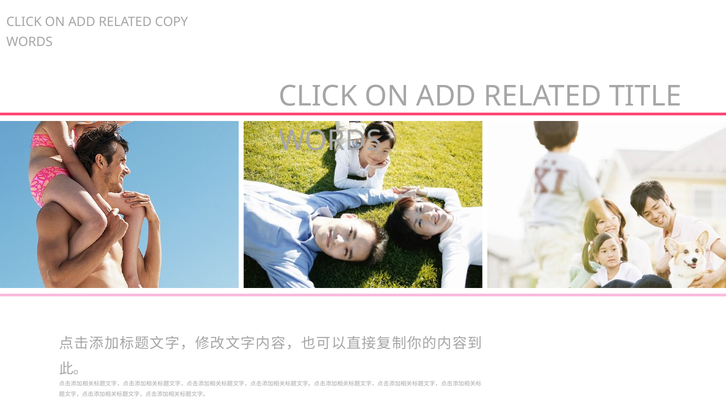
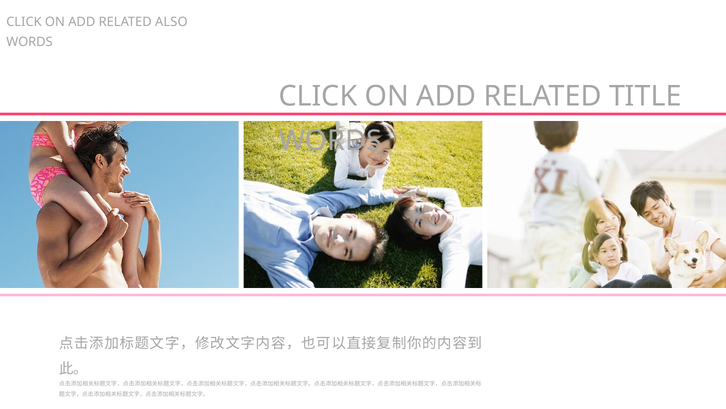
COPY: COPY -> ALSO (171, 22)
